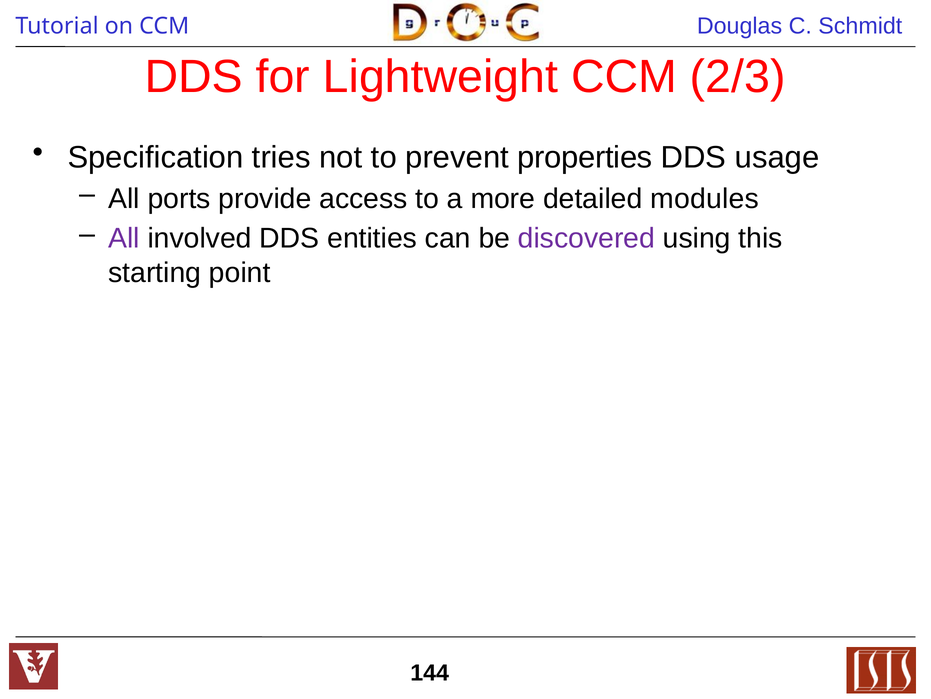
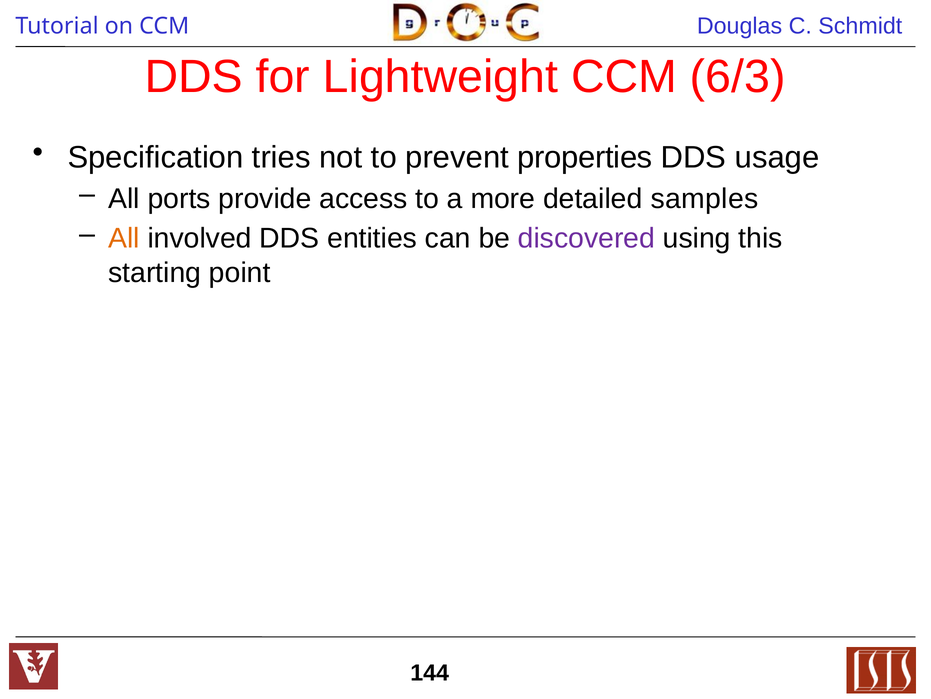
2/3: 2/3 -> 6/3 (738, 77)
modules: modules -> samples (705, 199)
All colour: purple -> orange (124, 238)
